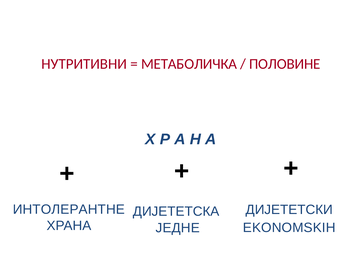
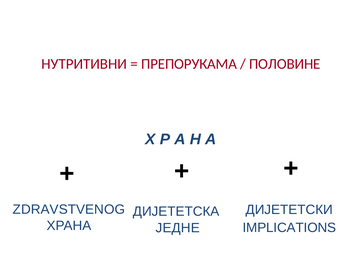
МЕТАБОЛИЧКА: МЕТАБОЛИЧКА -> ПРЕПОРУКАМА (189, 64)
ИНТОЛЕРАНТНЕ: ИНТОЛЕРАНТНЕ -> ZDRAVSTVENOG (69, 210)
EKONOMSKIH: EKONOMSKIH -> IMPLICATIONS (289, 228)
